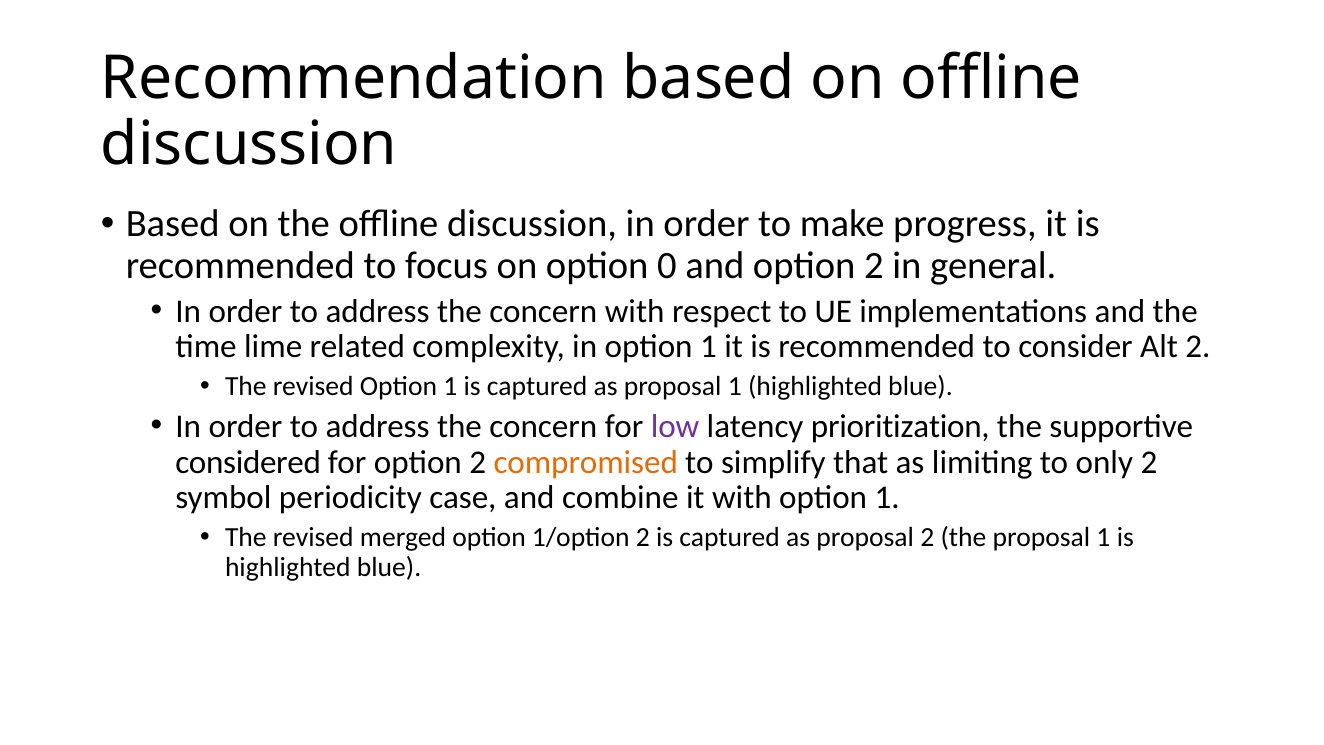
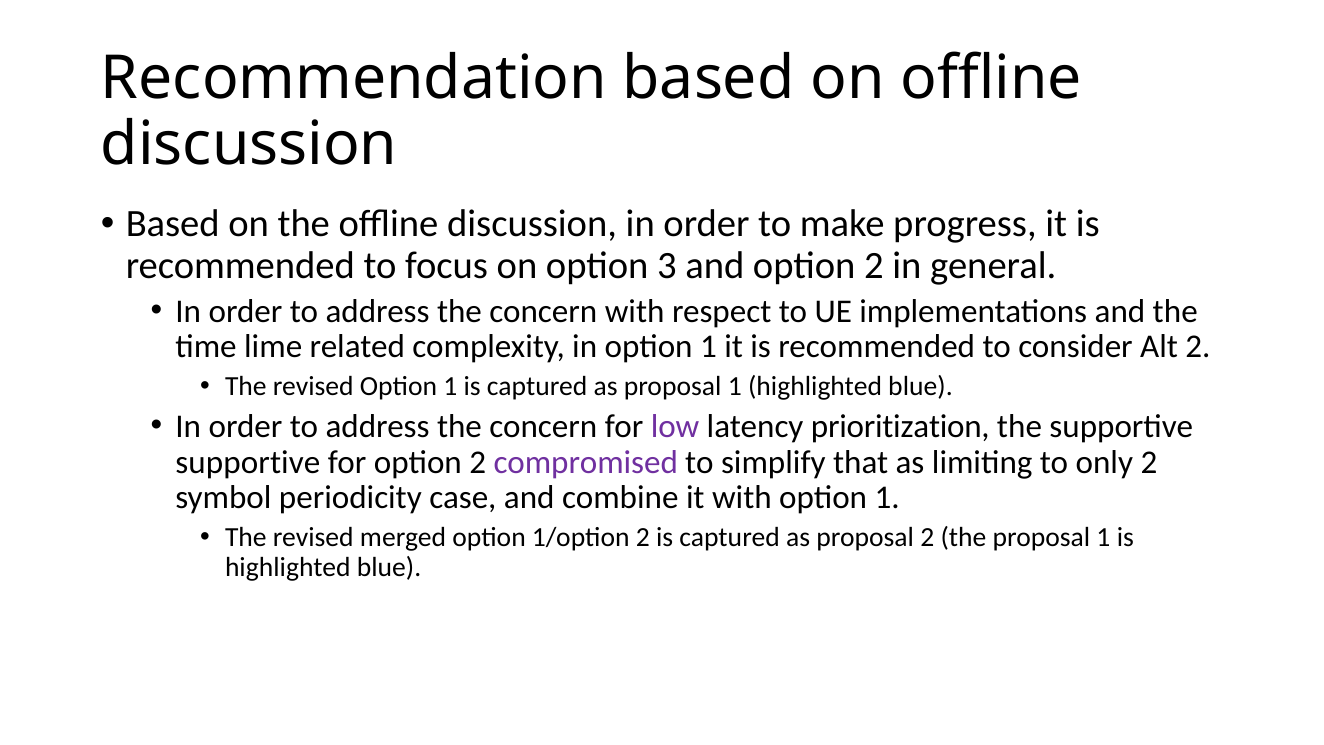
0: 0 -> 3 (667, 266)
considered: considered -> supportive (248, 462)
compromised colour: orange -> purple (586, 462)
